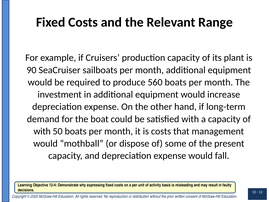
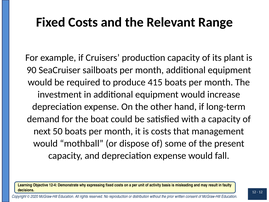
560: 560 -> 415 (155, 82)
with: with -> next (42, 131)
